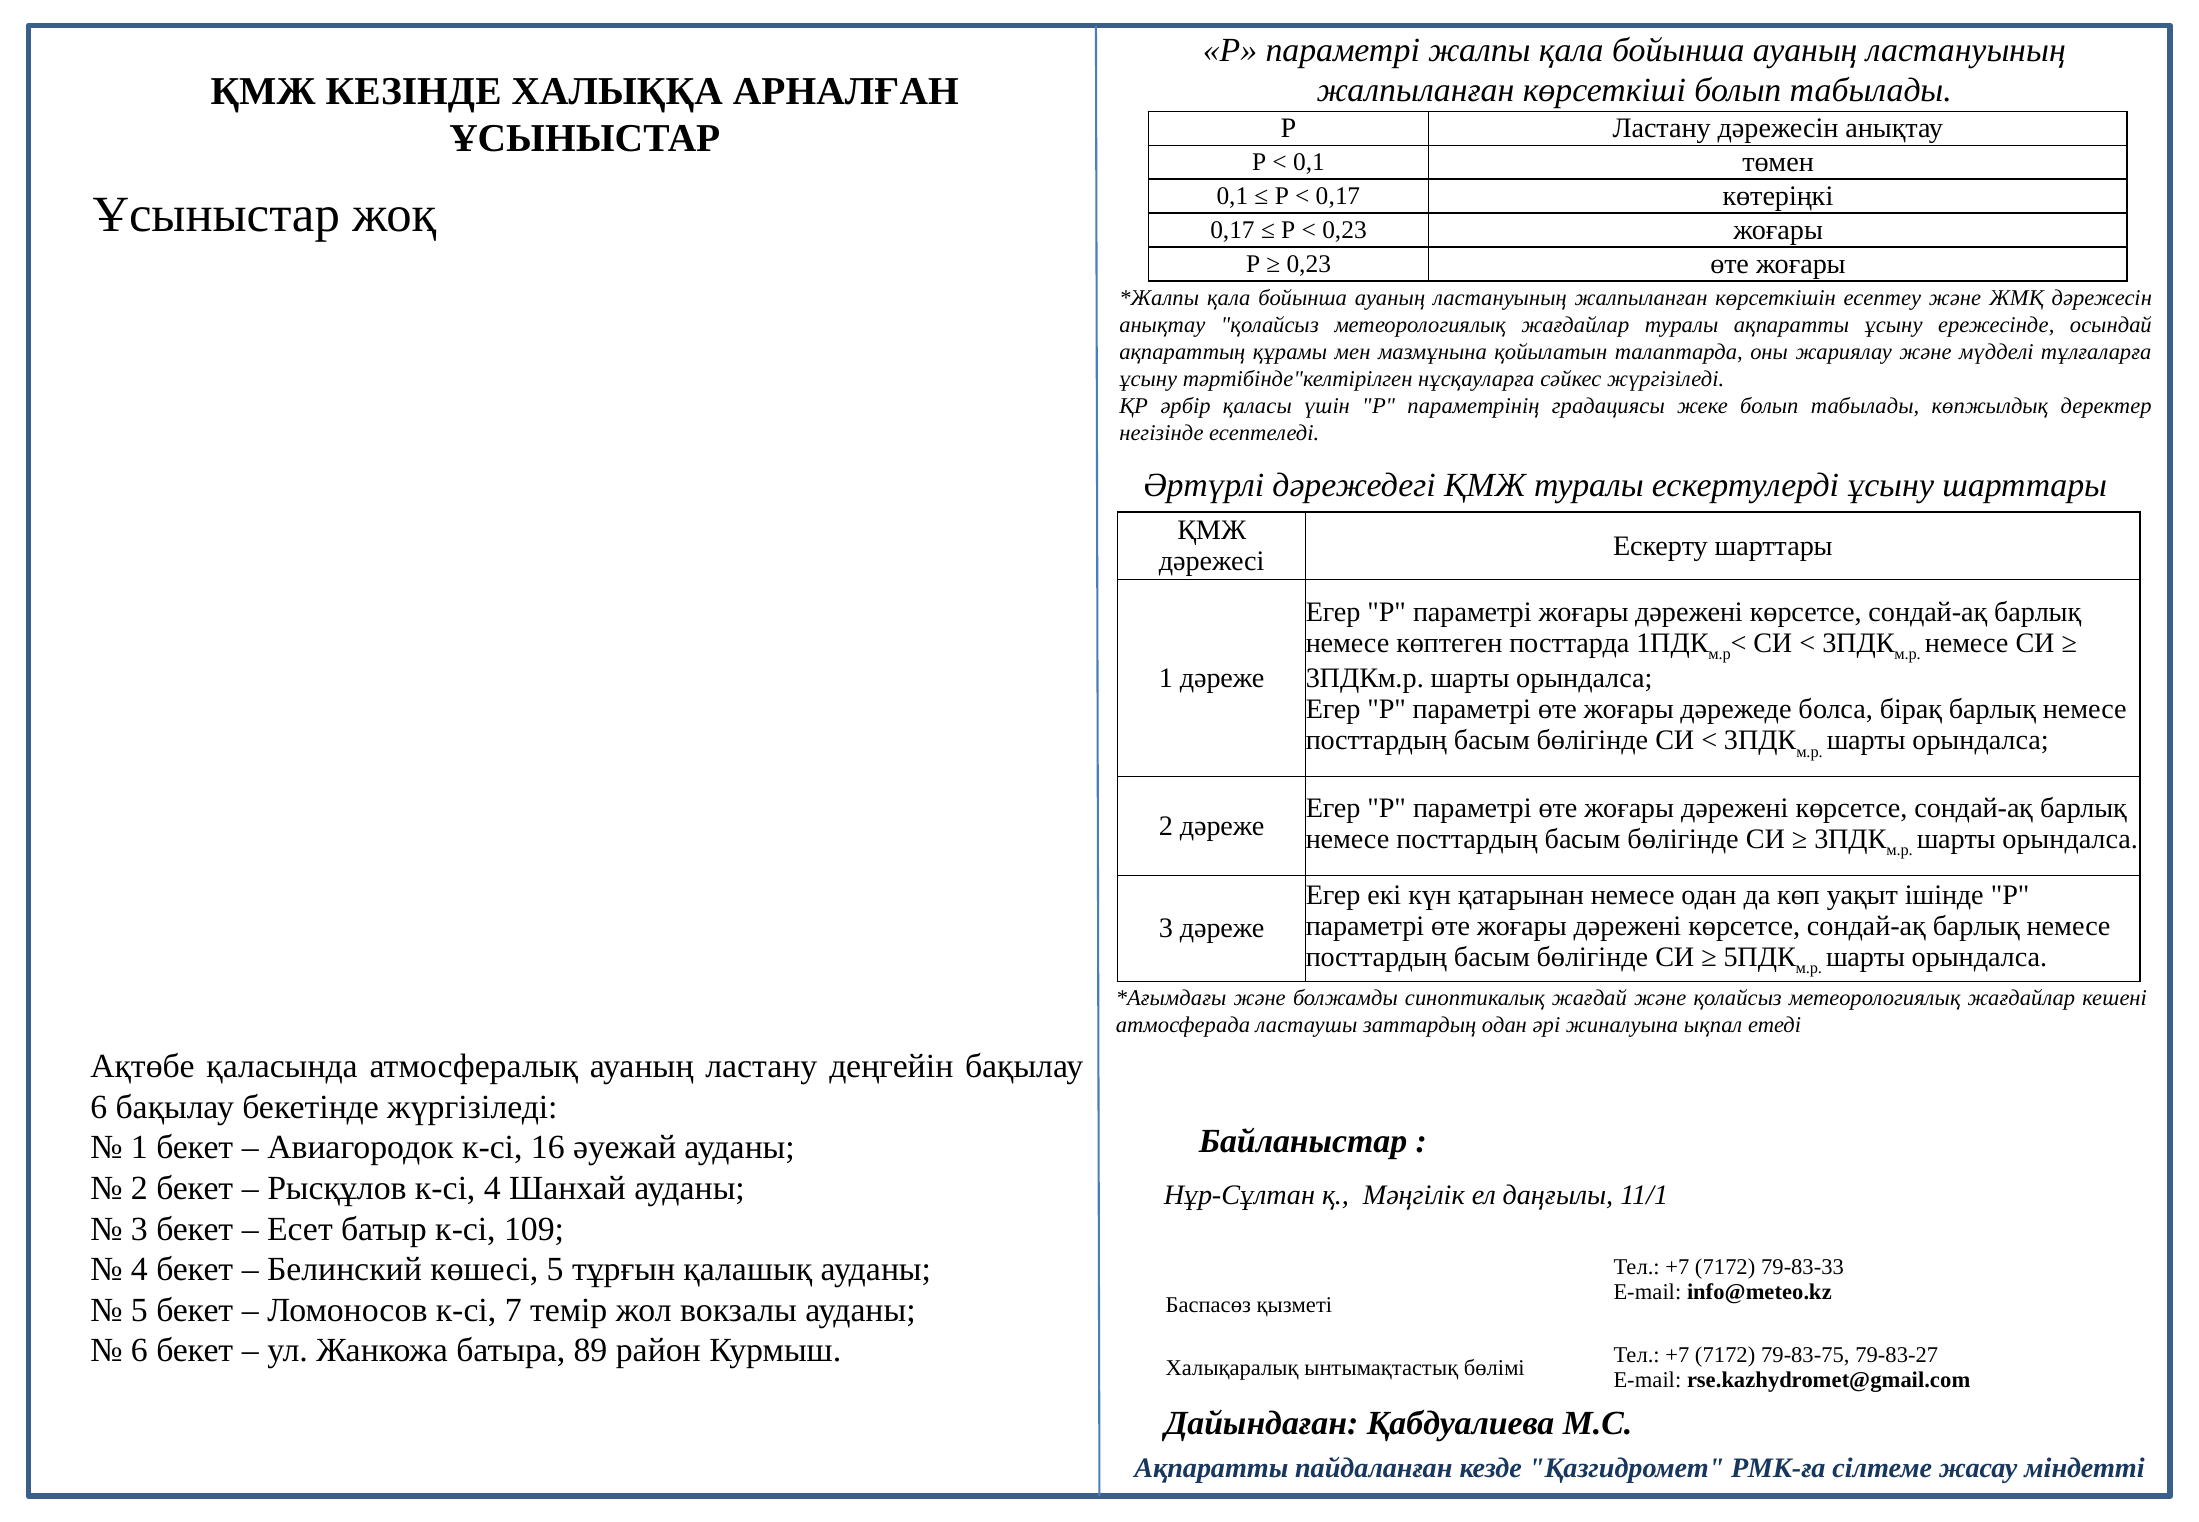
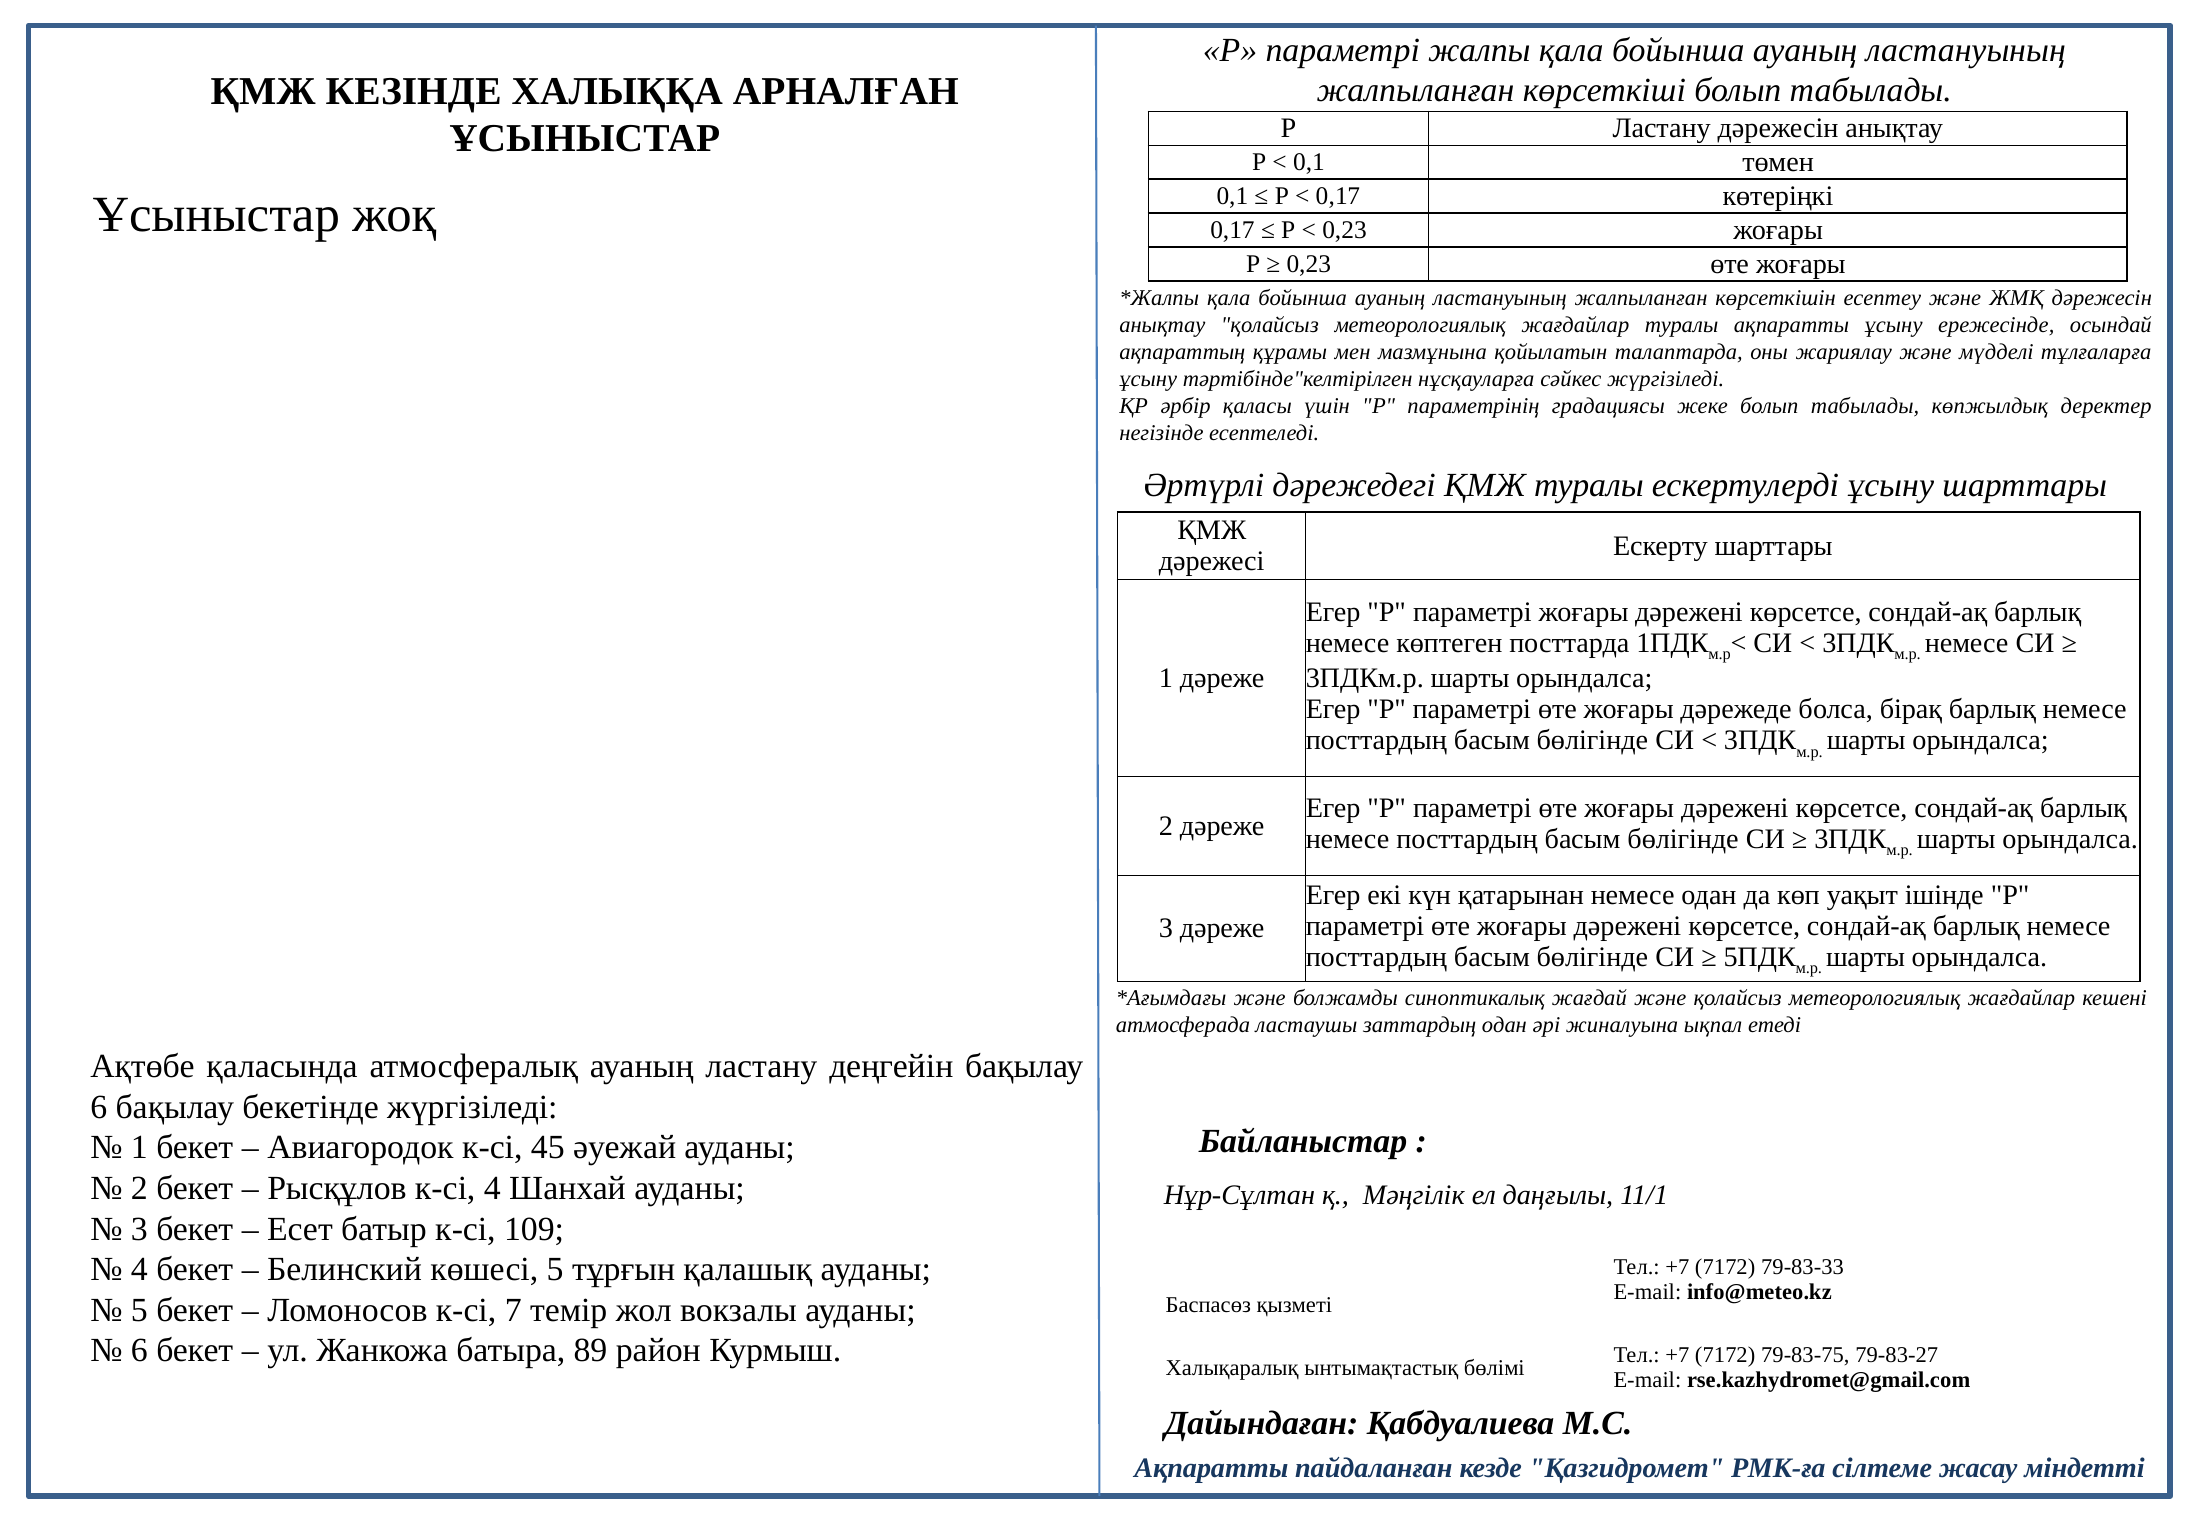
16: 16 -> 45 (548, 1148)
